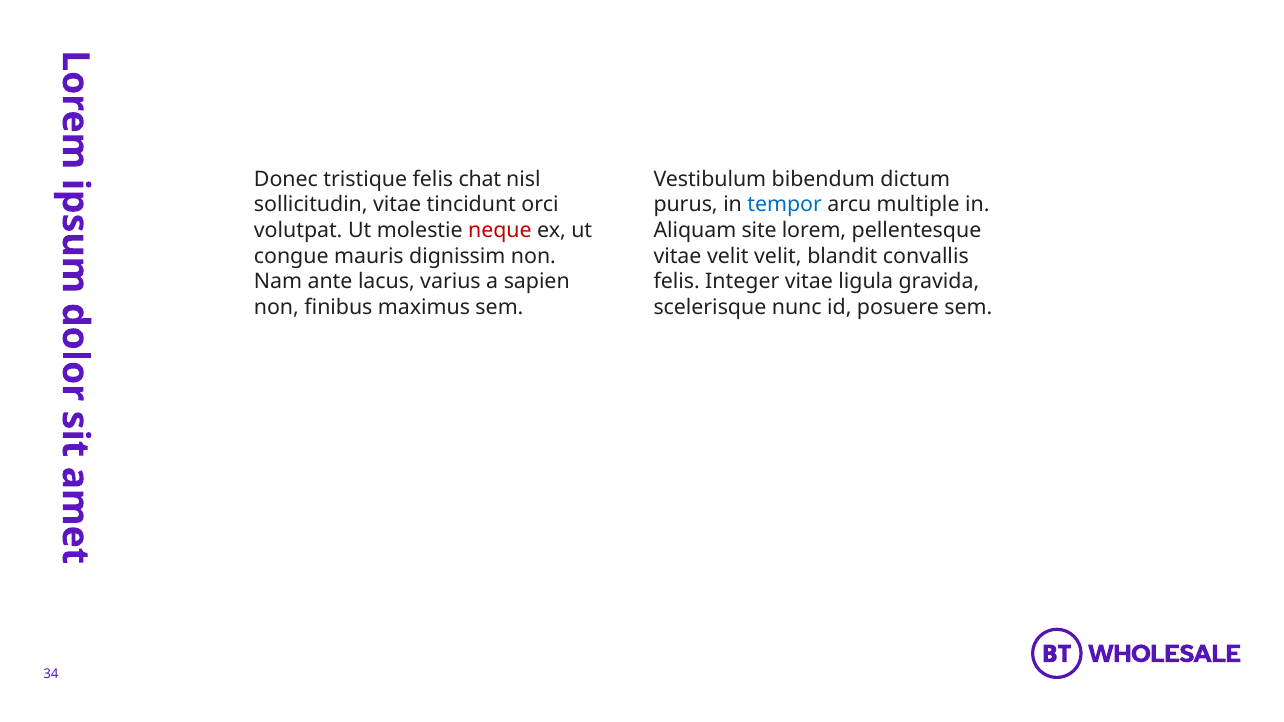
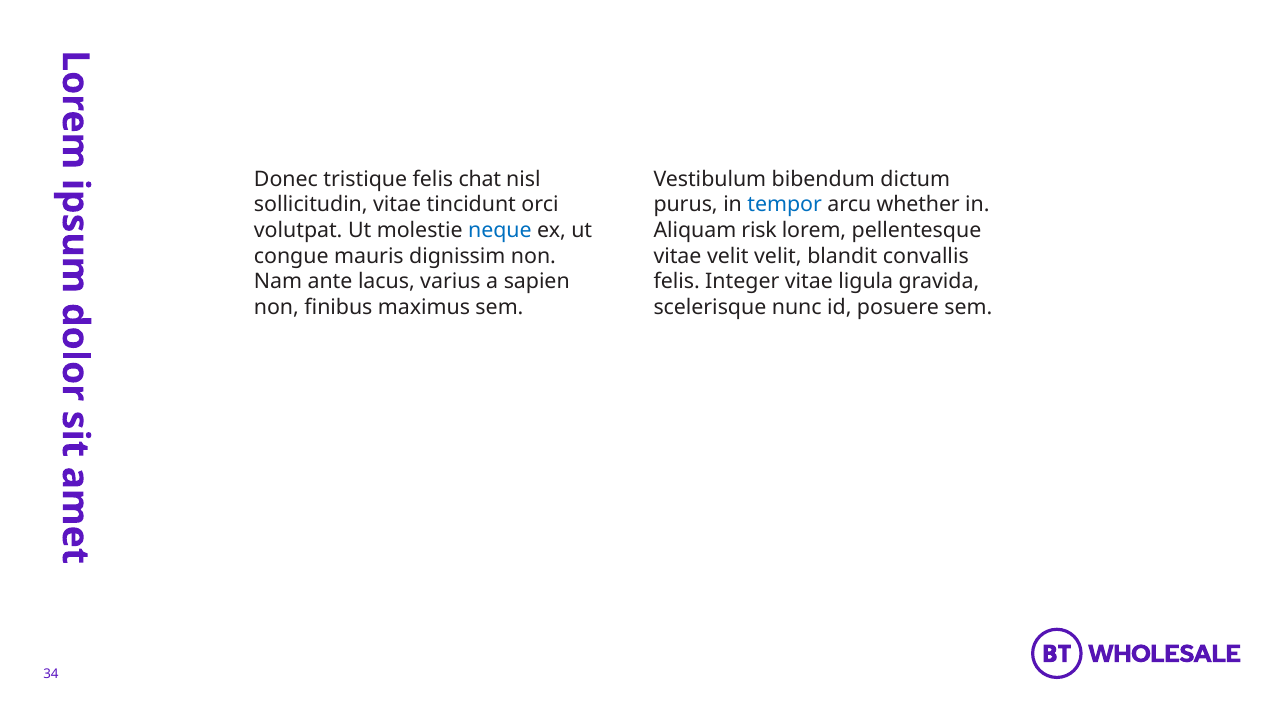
multiple: multiple -> whether (918, 205)
neque colour: red -> blue (500, 230)
site: site -> risk (759, 230)
